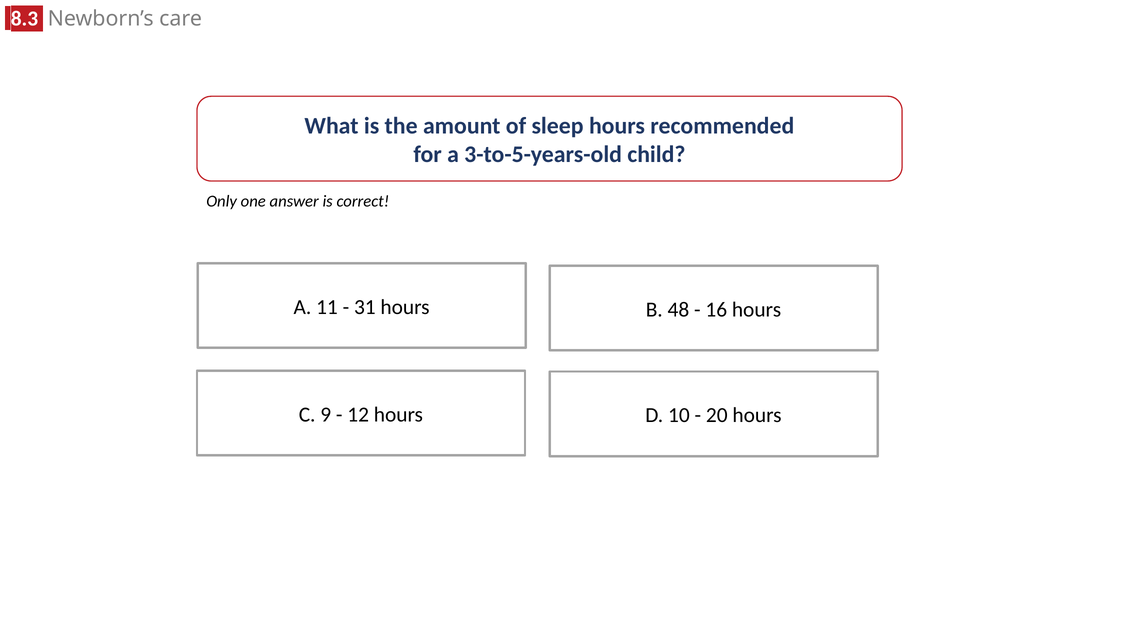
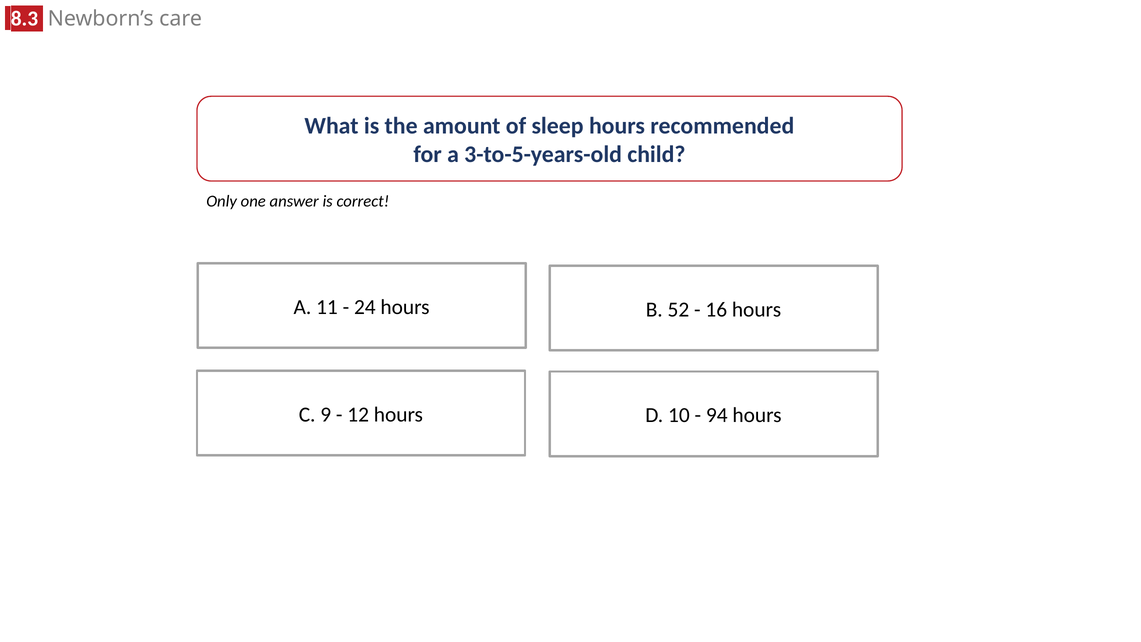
31: 31 -> 24 (365, 307)
48: 48 -> 52 (678, 309)
20: 20 -> 94 (717, 415)
